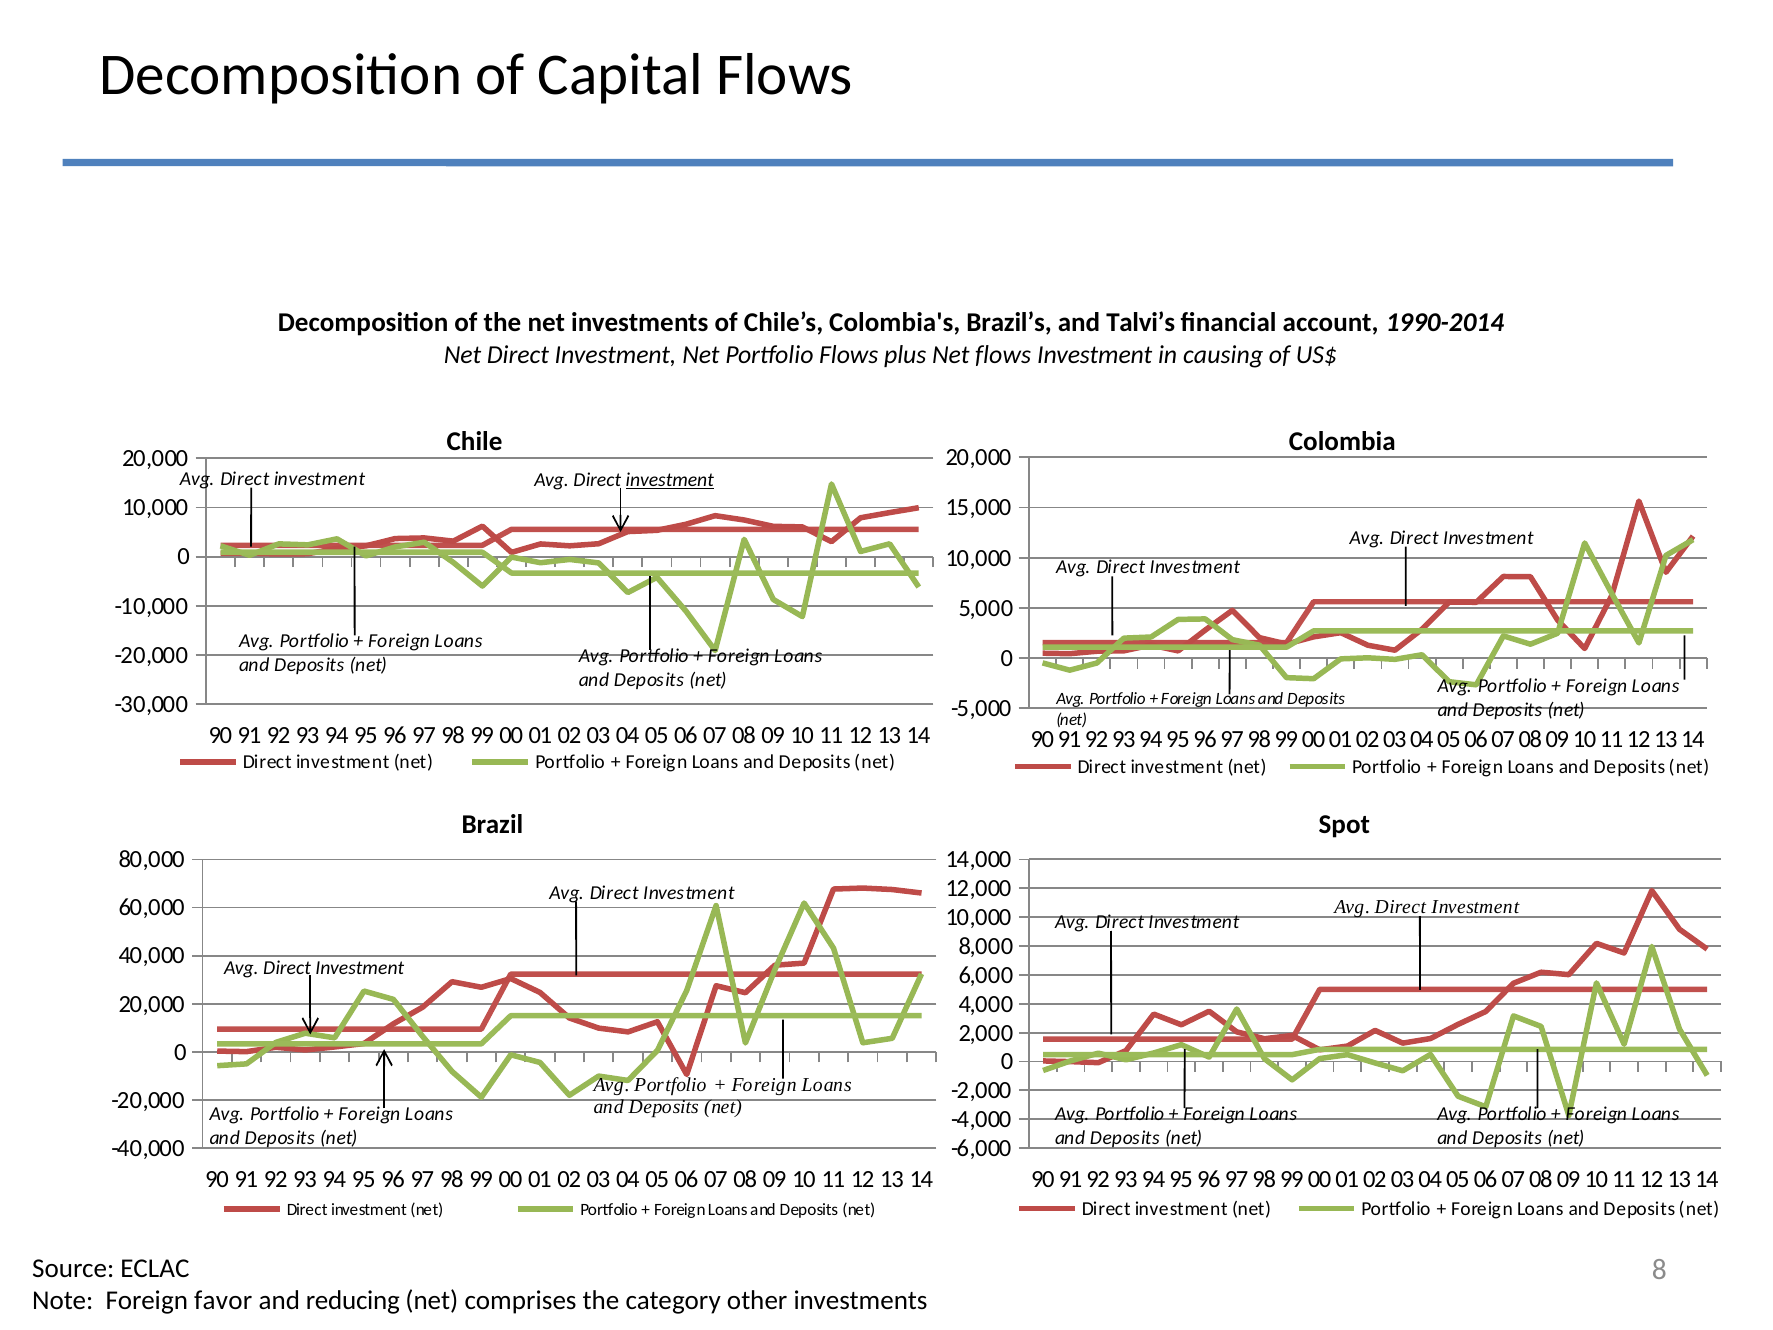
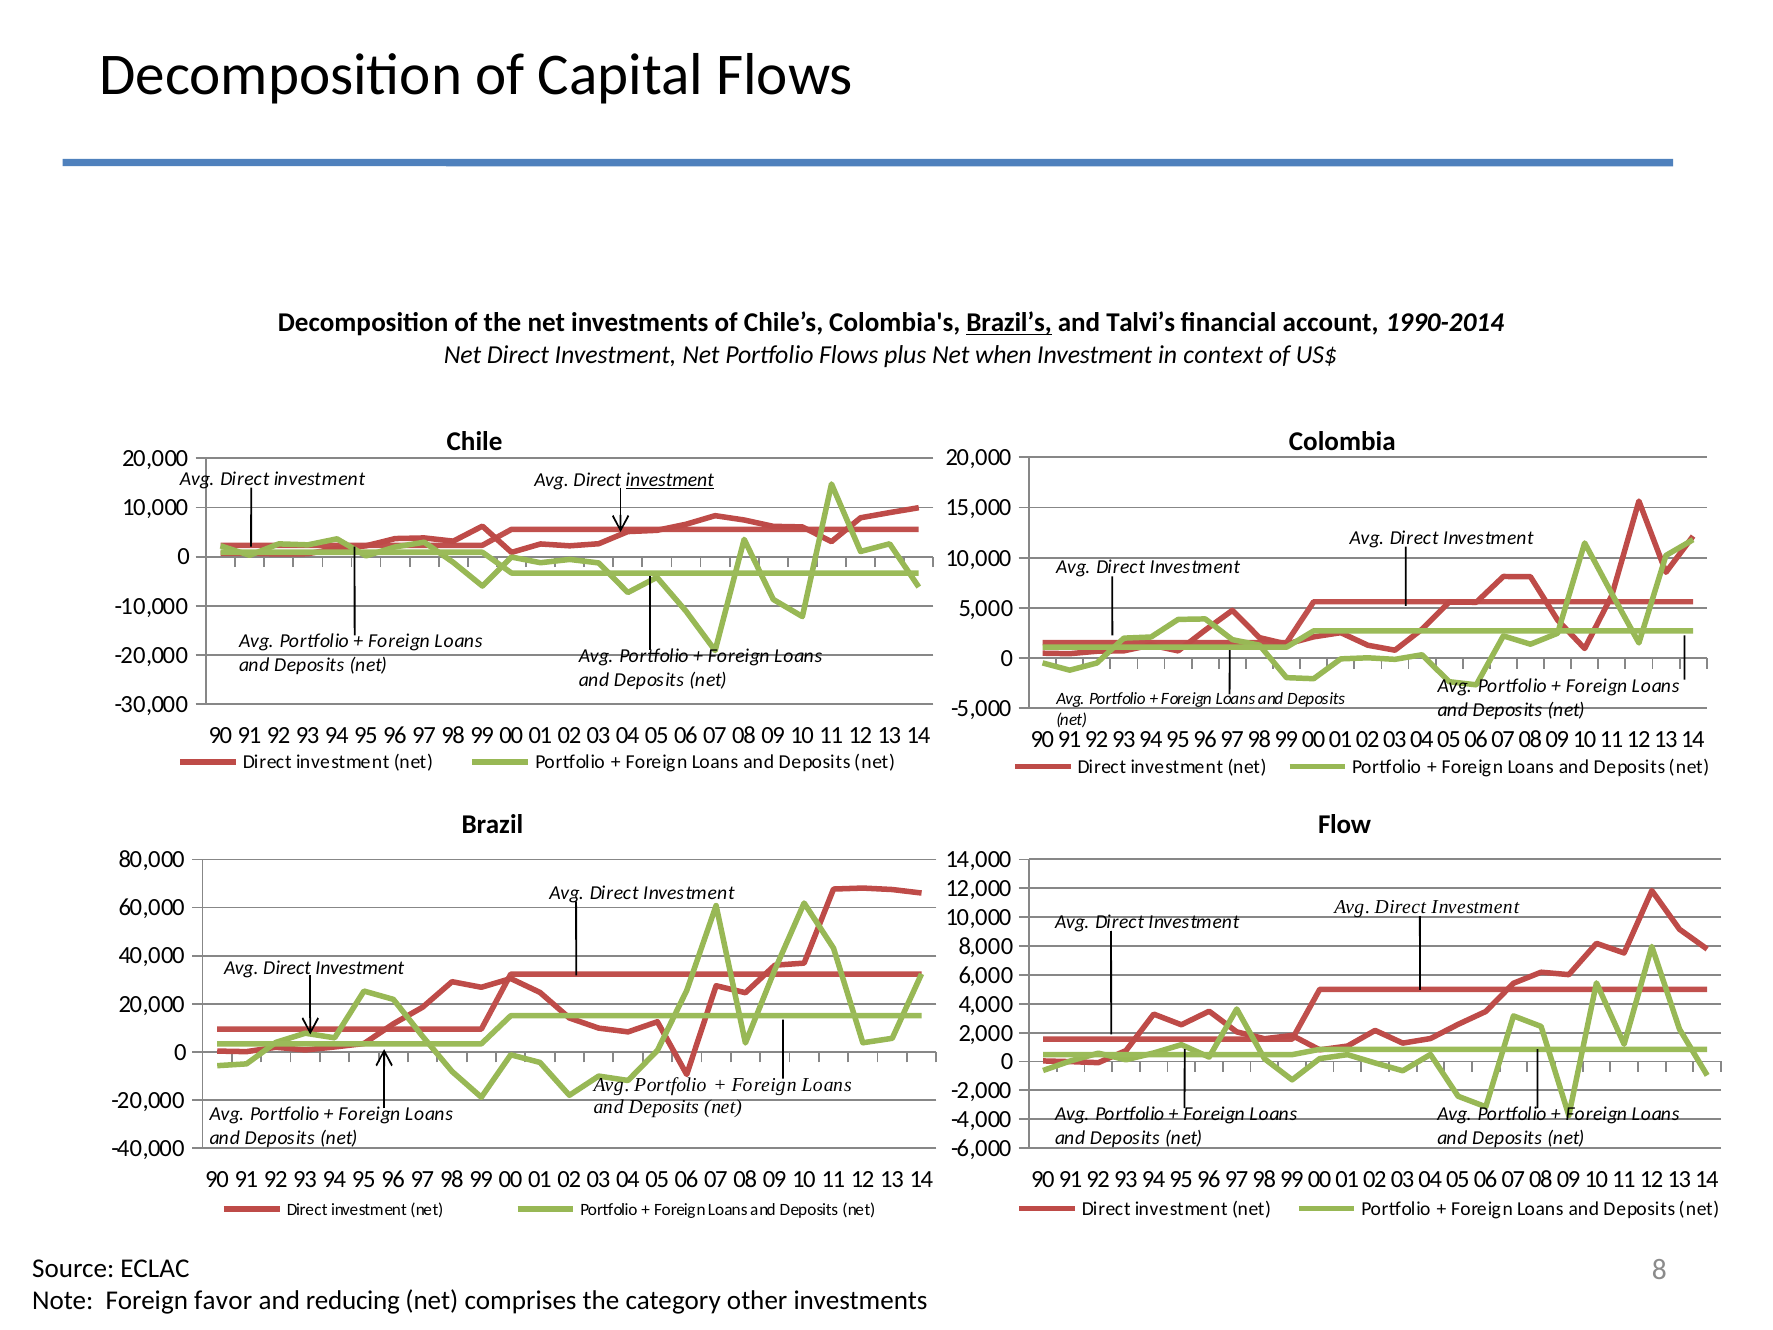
Brazil’s underline: none -> present (1009, 323)
Net flows: flows -> when (1003, 355)
causing: causing -> context (1223, 355)
Spot: Spot -> Flow (1344, 825)
